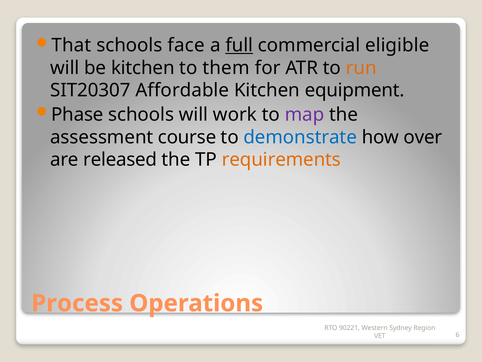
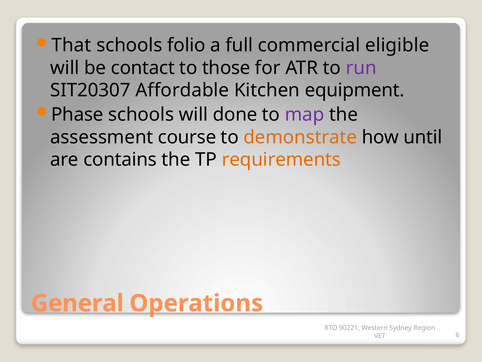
face: face -> folio (186, 45)
full underline: present -> none (239, 45)
be kitchen: kitchen -> contact (143, 68)
them: them -> those (226, 68)
run colour: orange -> purple (361, 68)
work: work -> done (235, 115)
demonstrate colour: blue -> orange (300, 137)
over: over -> until (423, 137)
released: released -> contains (120, 160)
Process: Process -> General (77, 303)
